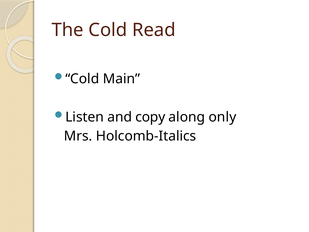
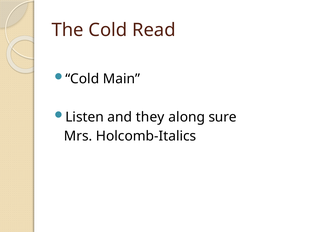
copy: copy -> they (150, 117)
only: only -> sure (223, 117)
